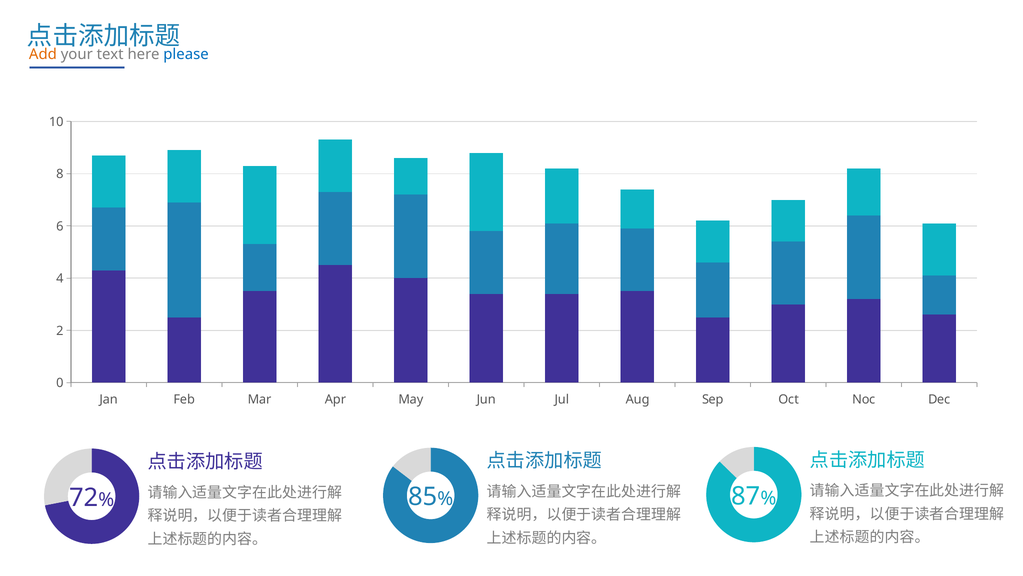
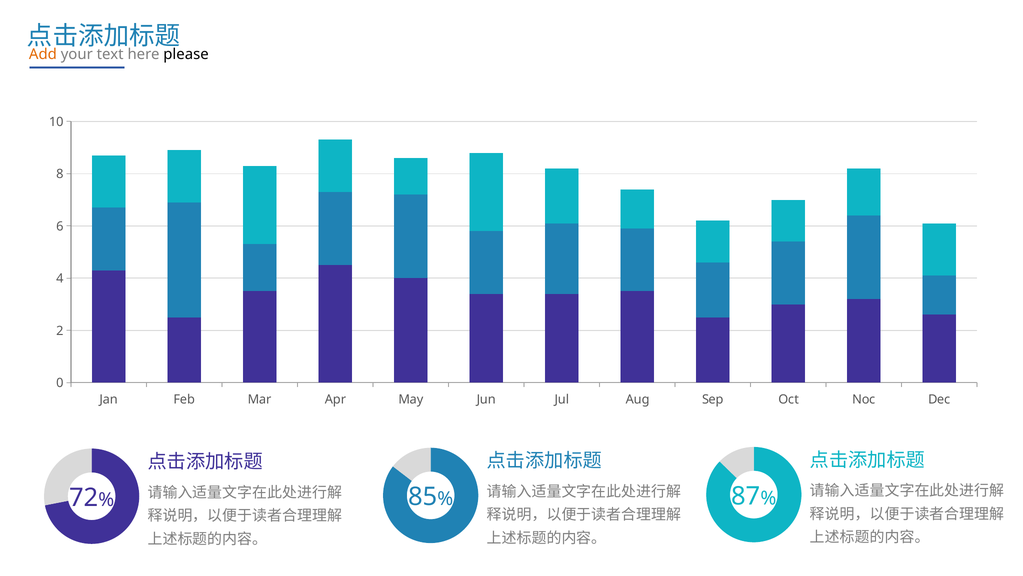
please colour: blue -> black (186, 54)
